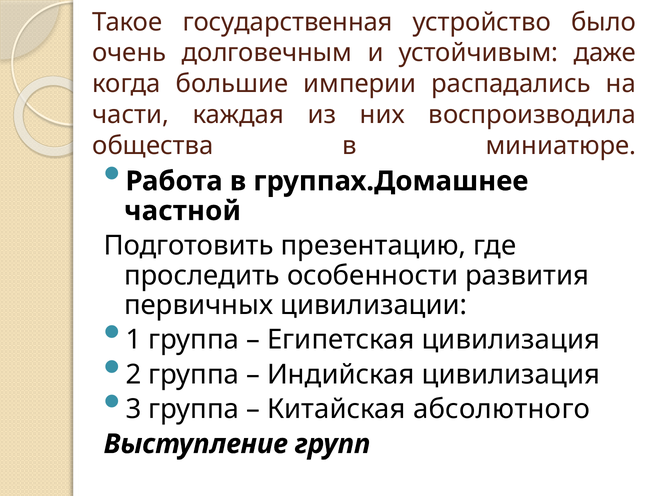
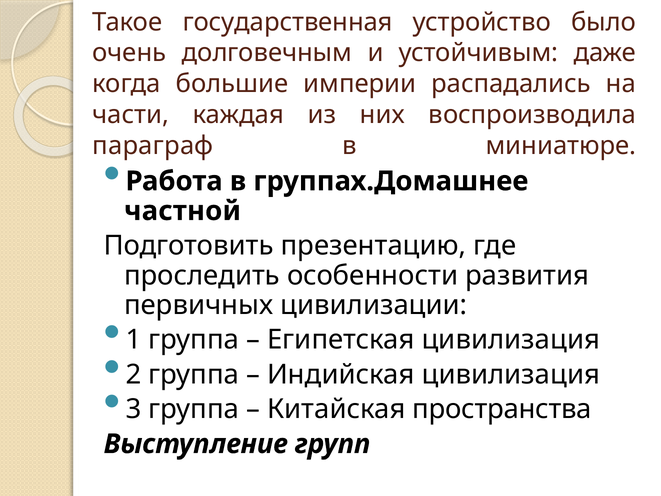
общества: общества -> параграф (153, 145)
абсолютного: абсолютного -> пространства (502, 409)
